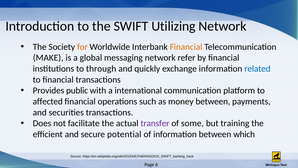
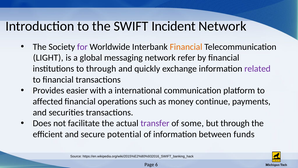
Utilizing: Utilizing -> Incident (174, 26)
for colour: orange -> purple (82, 47)
MAKE: MAKE -> LIGHT (48, 58)
related colour: blue -> purple (257, 69)
public: public -> easier (77, 90)
money between: between -> continue (213, 101)
but training: training -> through (235, 123)
which: which -> funds (244, 134)
